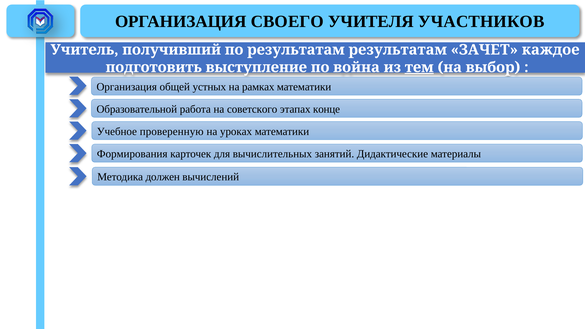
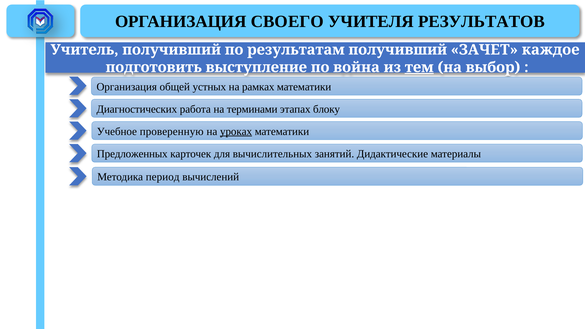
УЧАСТНИКОВ: УЧАСТНИКОВ -> РЕЗУЛЬТАТОВ (481, 21)
результатам результатам: результатам -> получивший (398, 50)
Образовательной: Образовательной -> Диагностических (137, 109)
советского: советского -> терминами (252, 109)
конце: конце -> блоку (327, 109)
уроках underline: none -> present (236, 131)
Формирования: Формирования -> Предложенных (132, 154)
должен: должен -> период (163, 177)
